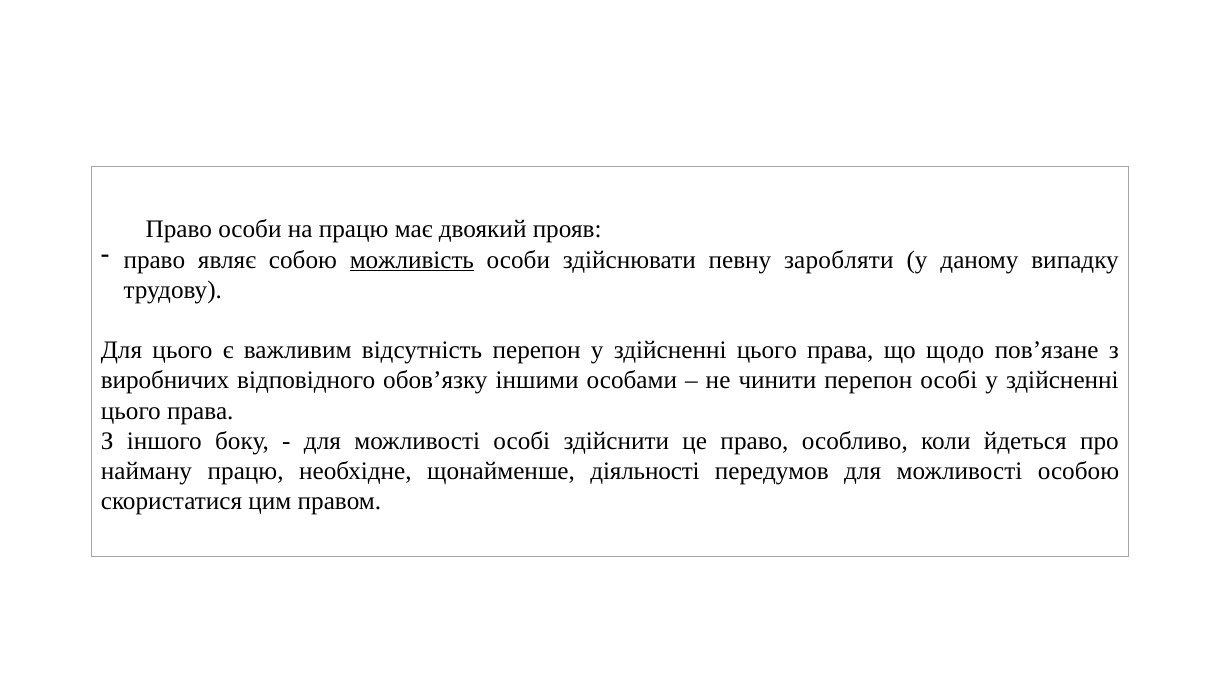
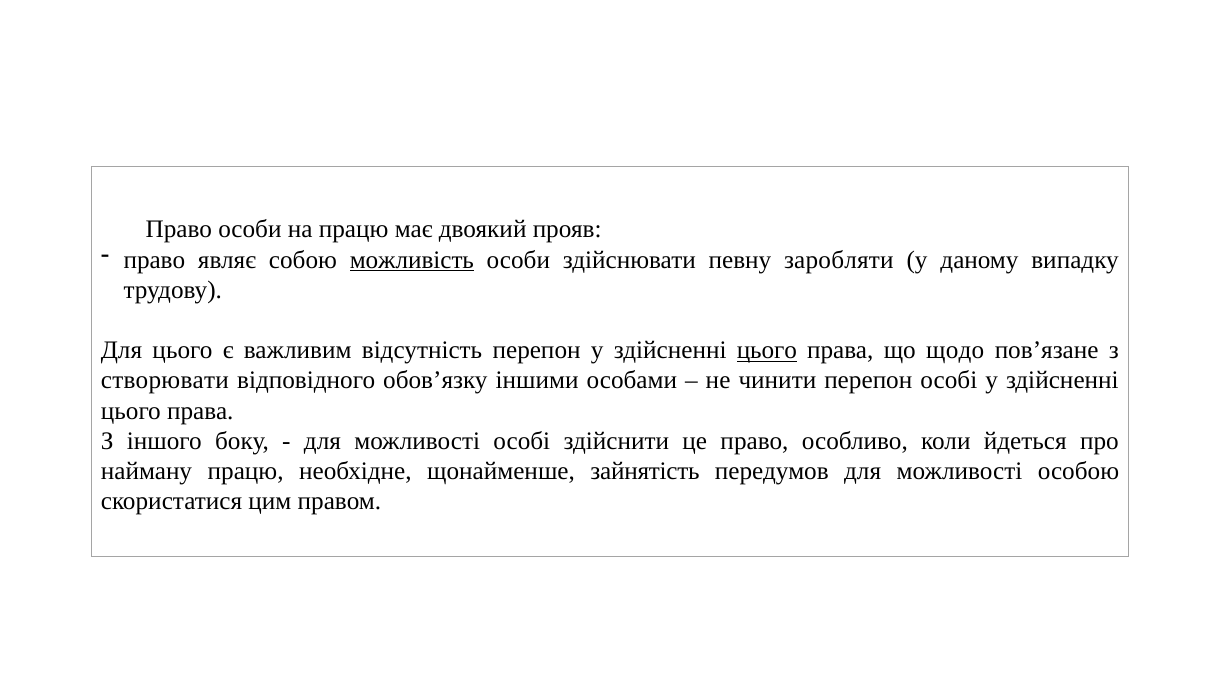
цього underline: none -> present (767, 350)
виробничих: виробничих -> створювати (165, 381)
діяльності: діяльності -> зайнятість (645, 471)
